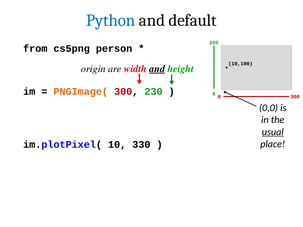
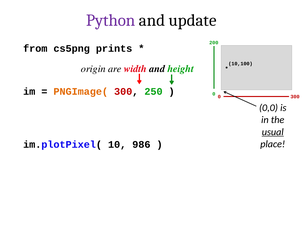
Python colour: blue -> purple (111, 20)
default: default -> update (193, 20)
person: person -> prints (114, 49)
and underline: present -> none (157, 69)
230: 230 -> 250 (153, 92)
330: 330 -> 986 (141, 145)
